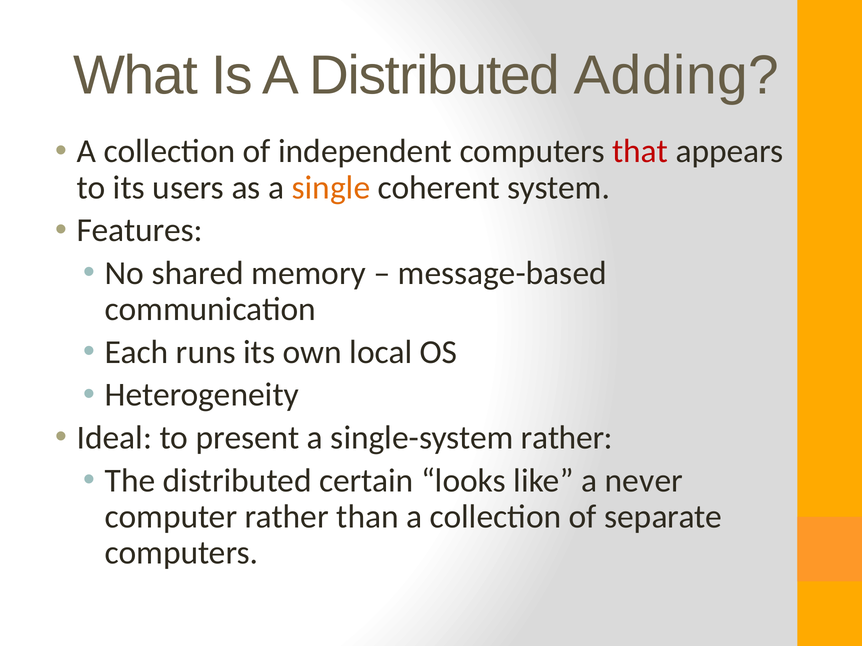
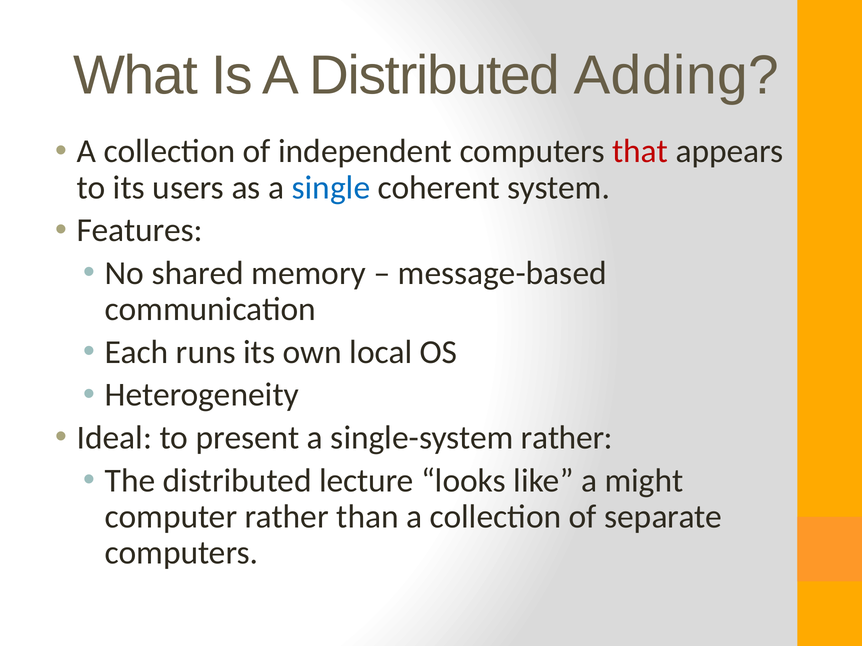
single colour: orange -> blue (331, 188)
certain: certain -> lecture (366, 481)
never: never -> might (644, 481)
